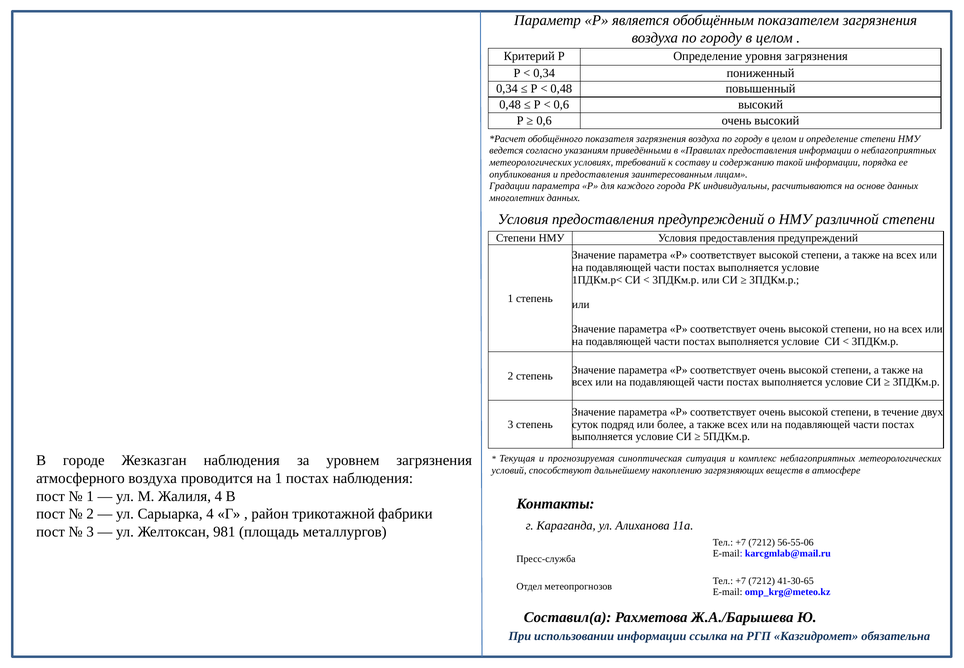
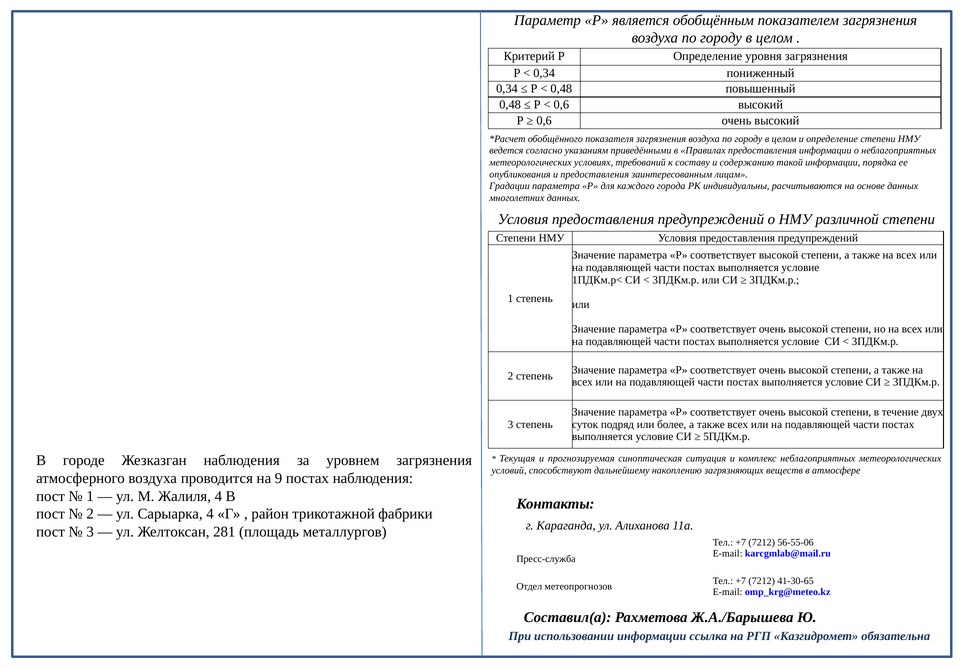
на 1: 1 -> 9 (279, 478)
981: 981 -> 281 (224, 531)
